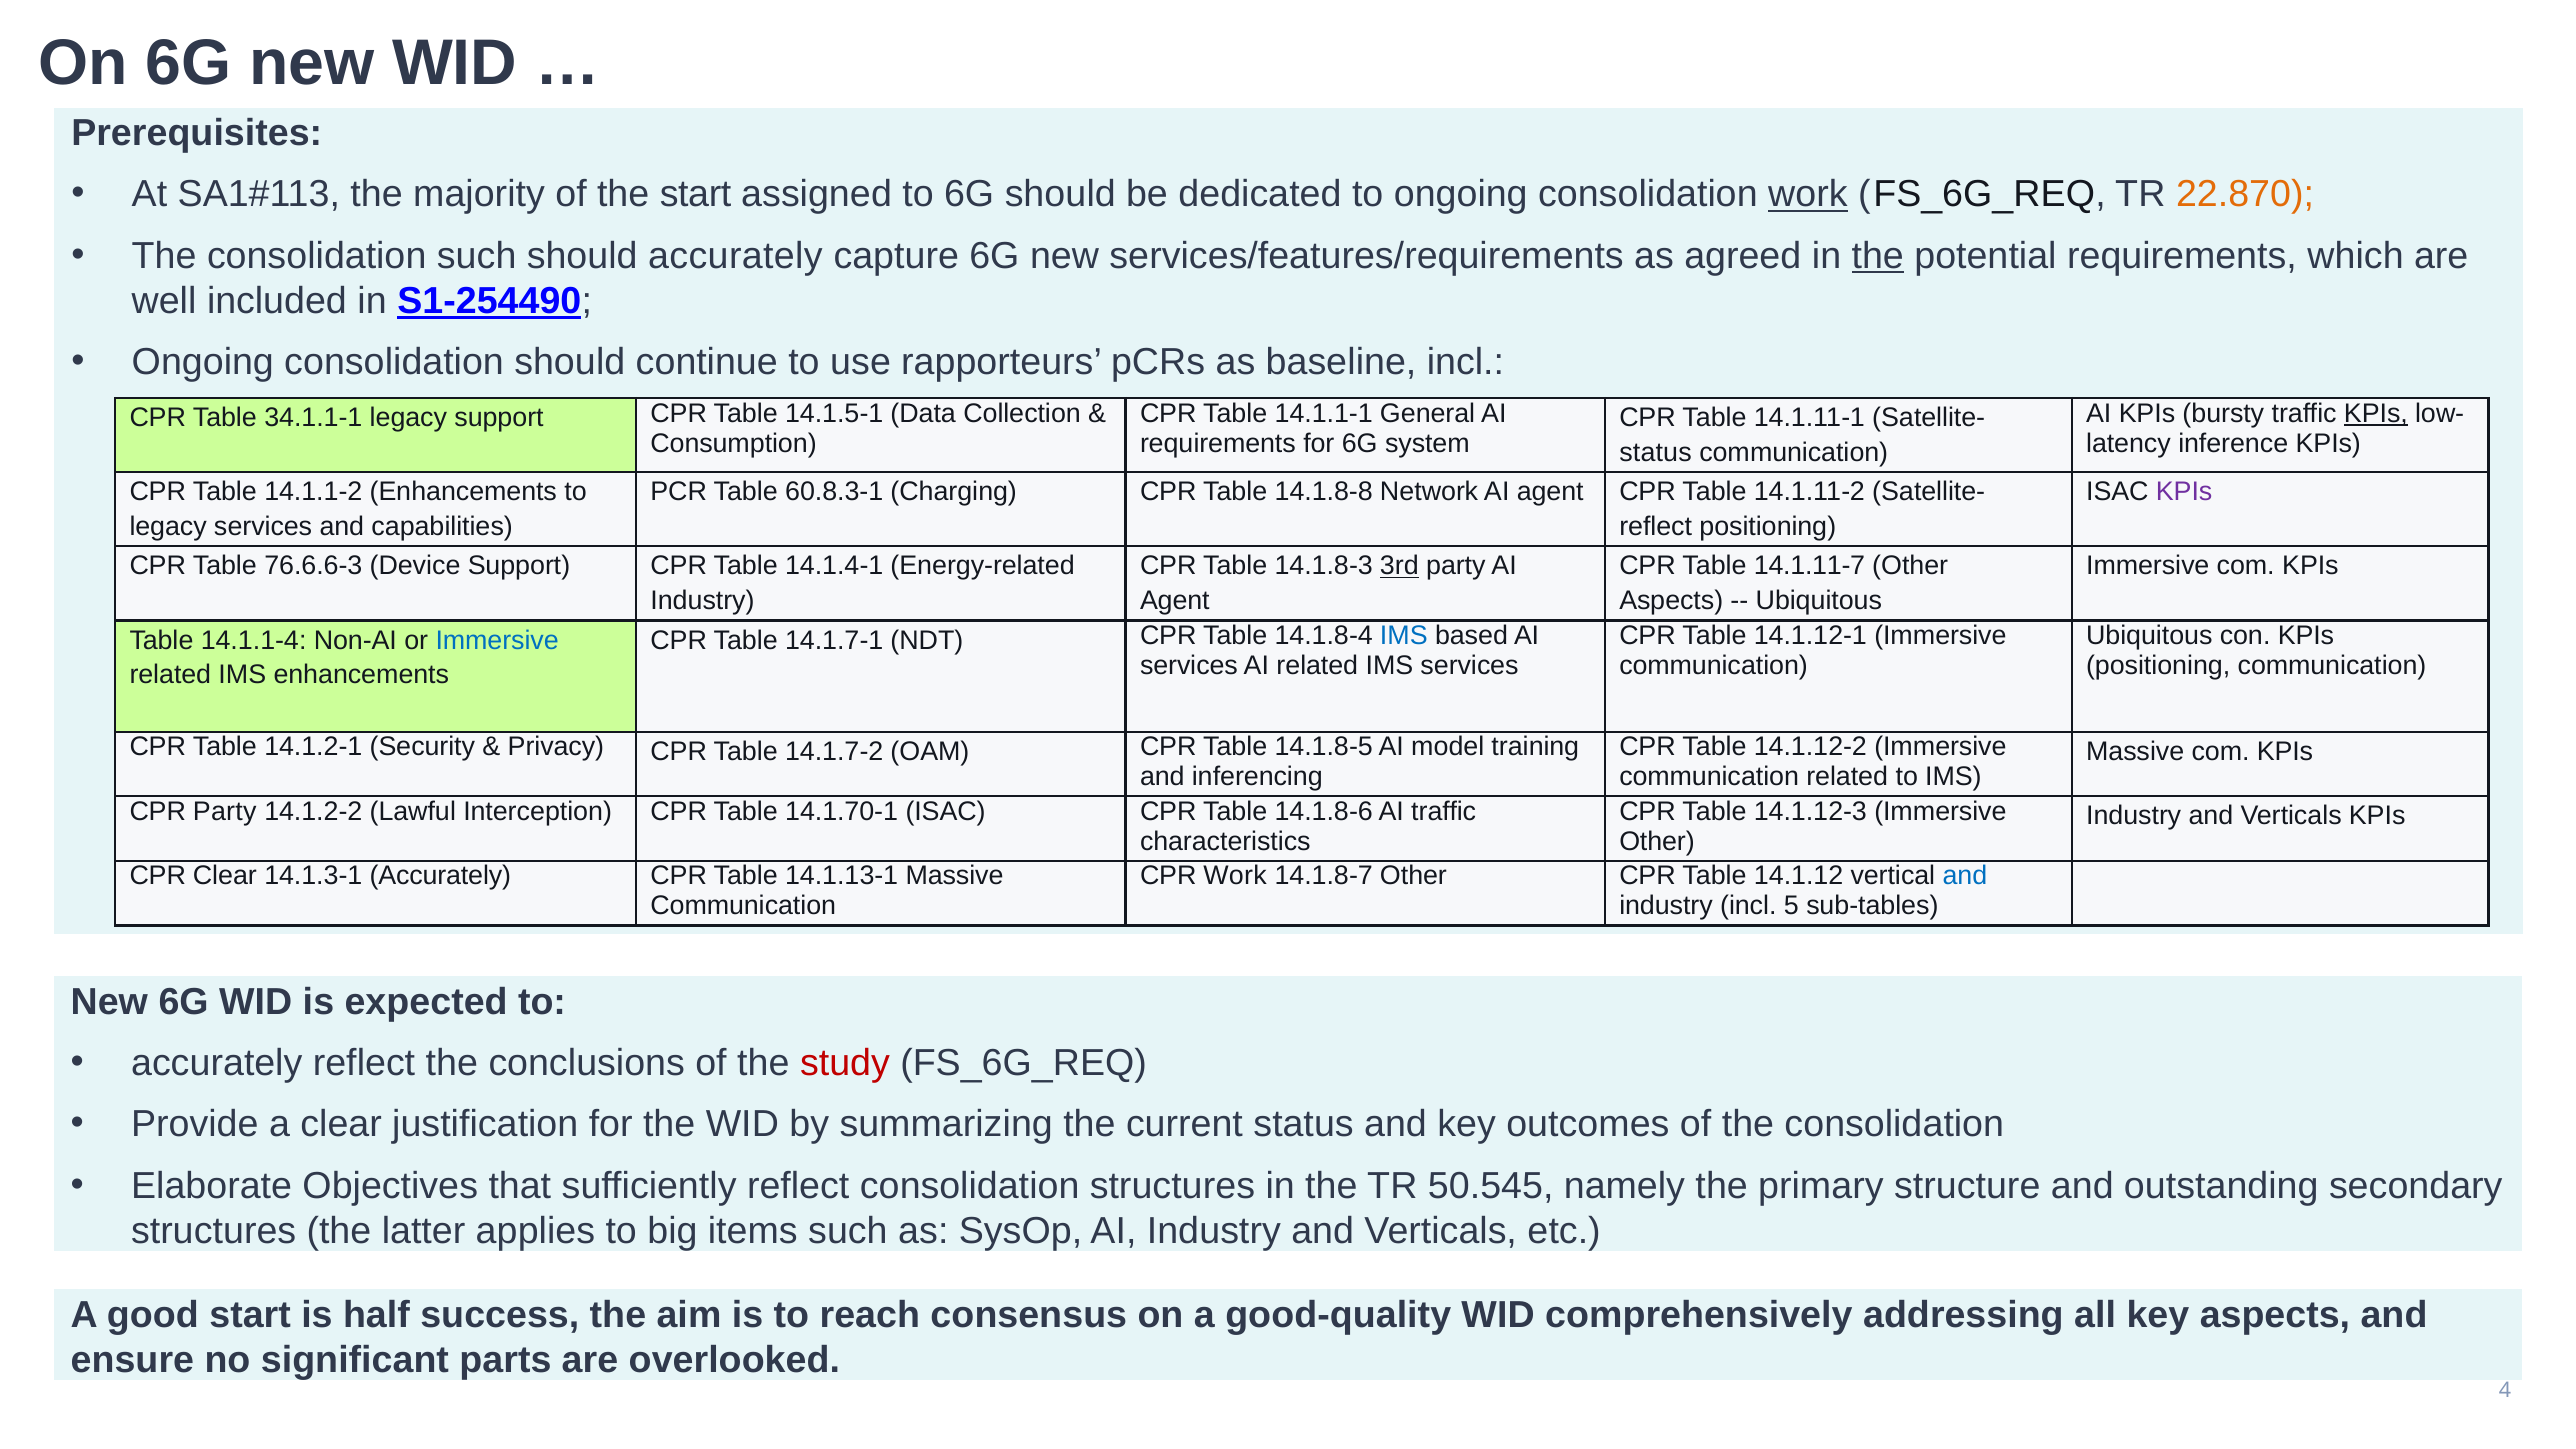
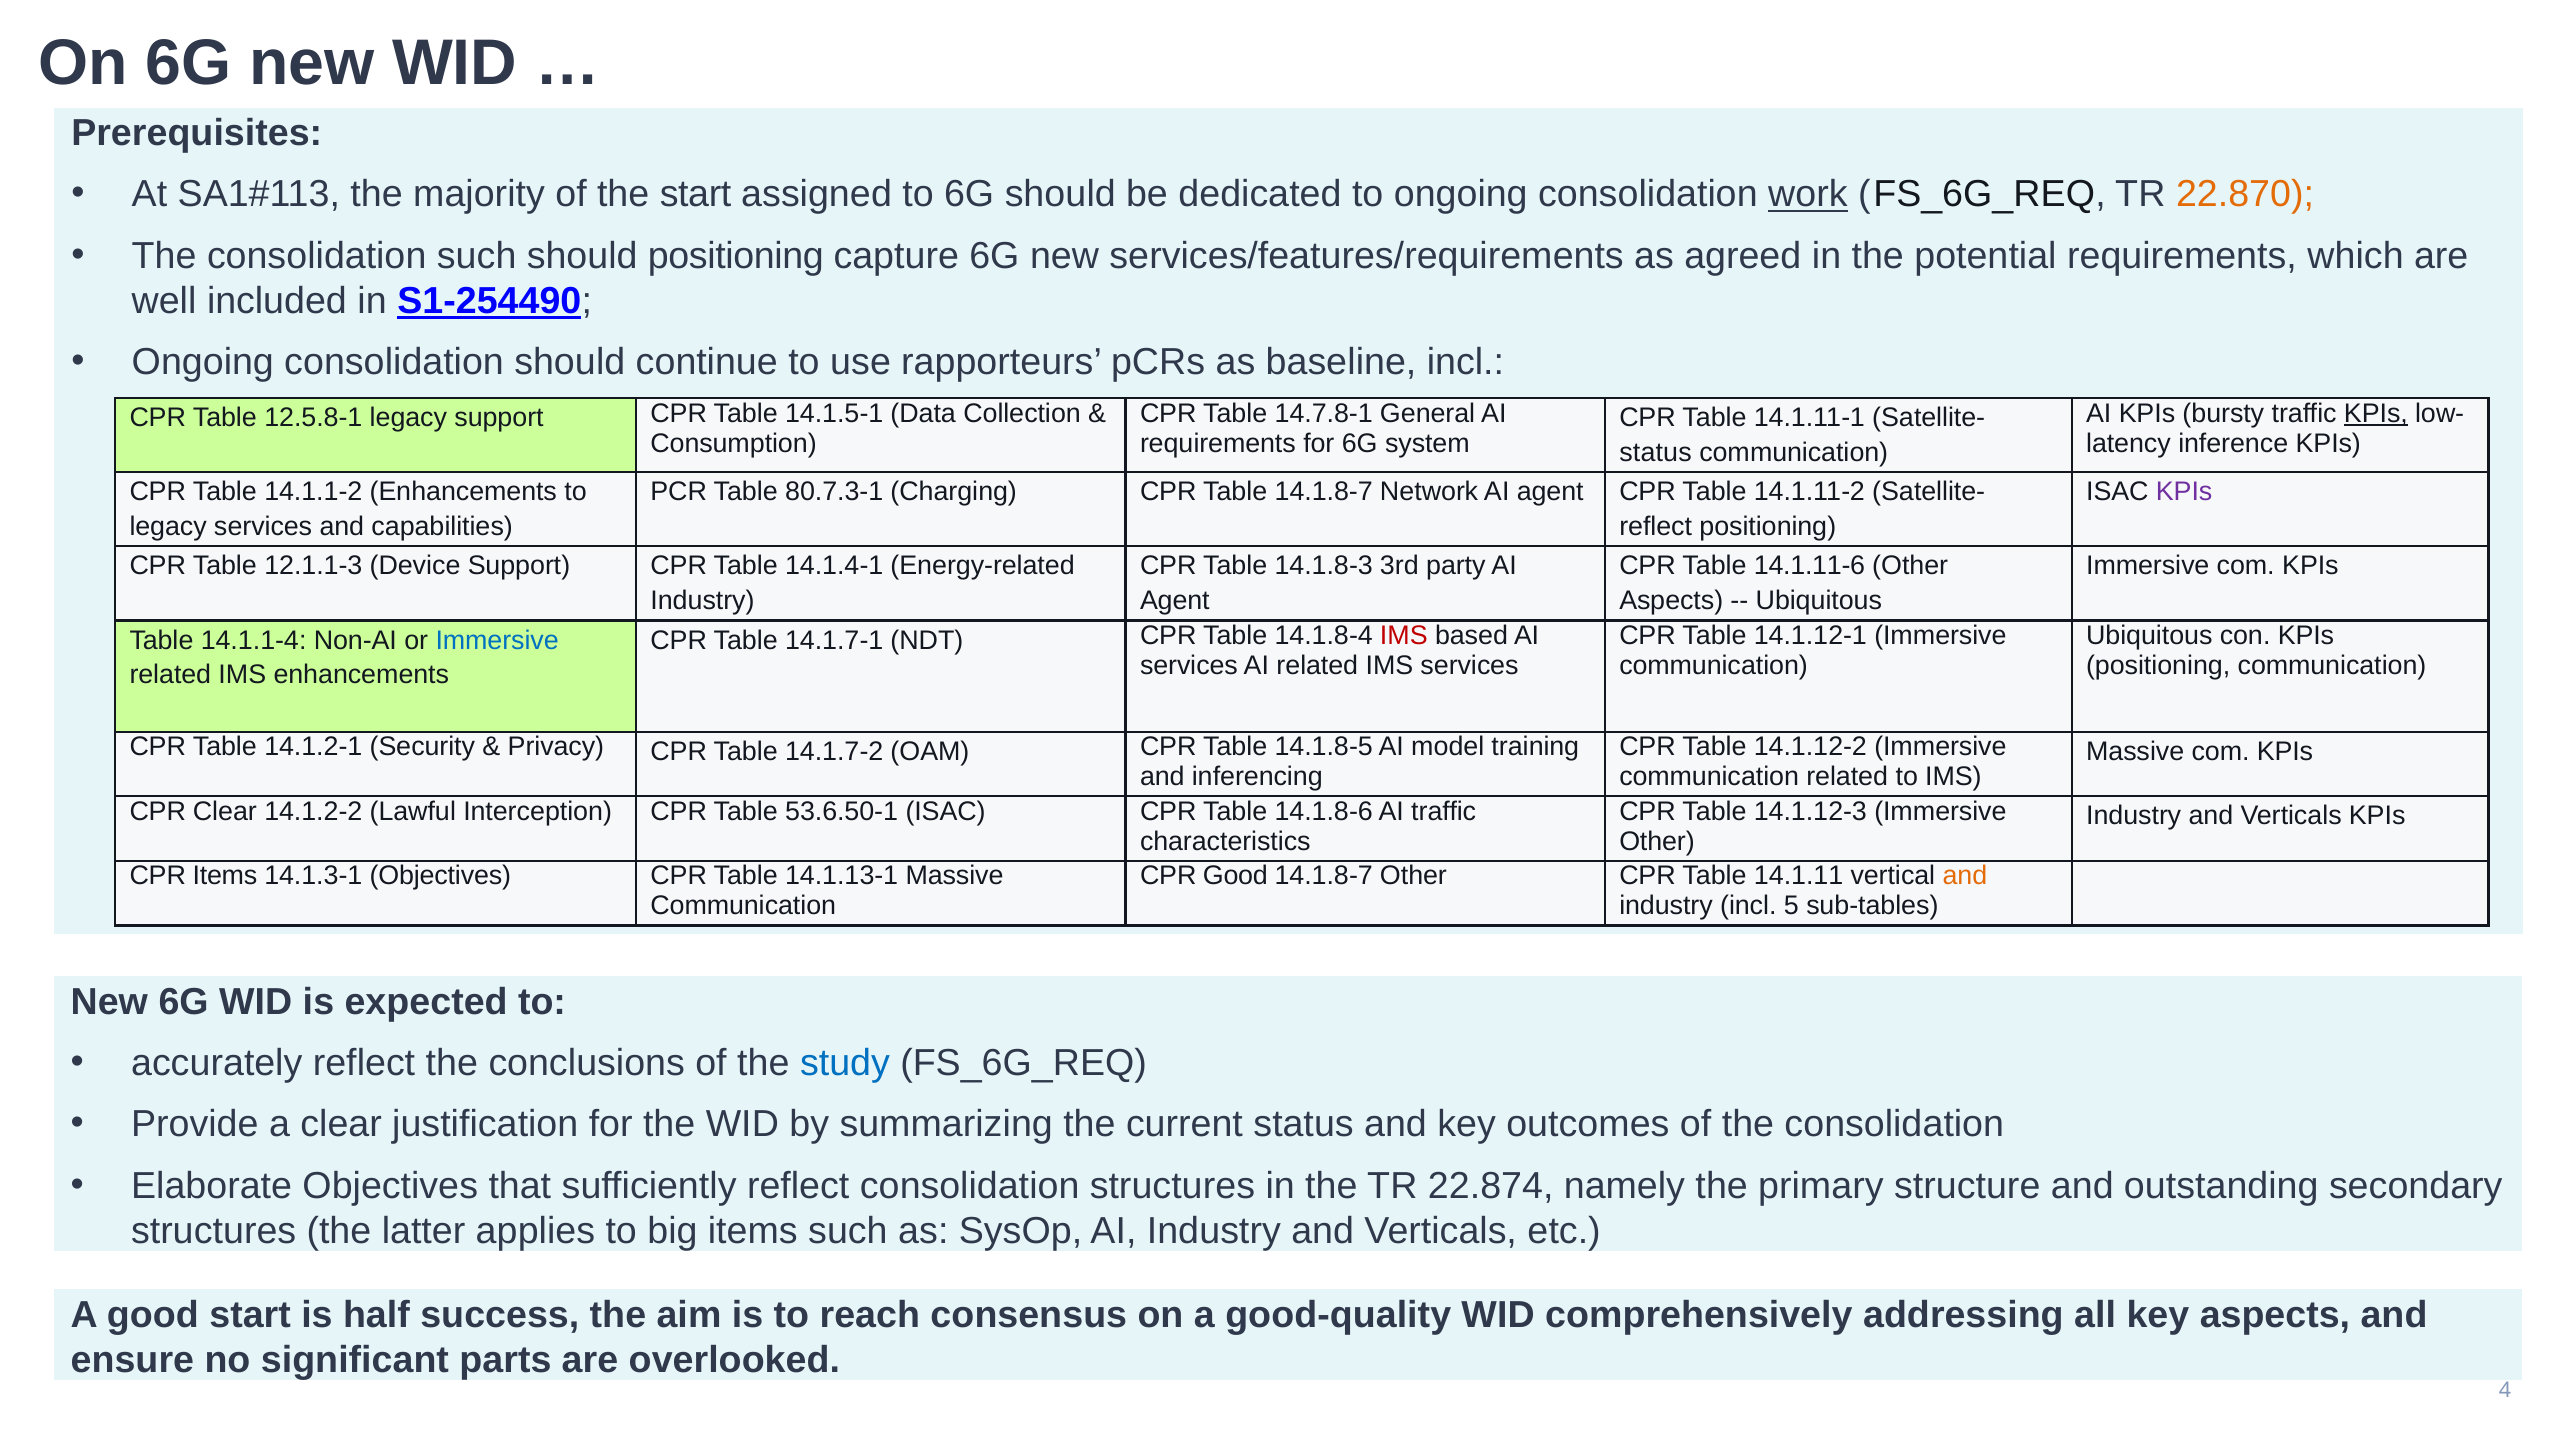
should accurately: accurately -> positioning (736, 256)
the underline: present -> none (1878, 256)
14.1.1-1: 14.1.1-1 -> 14.7.8-1 (1324, 413)
34.1.1-1: 34.1.1-1 -> 12.5.8-1 (313, 418)
60.8.3-1: 60.8.3-1 -> 80.7.3-1 (834, 492)
Table 14.1.8-8: 14.1.8-8 -> 14.1.8-7 (1324, 492)
76.6.6-3: 76.6.6-3 -> 12.1.1-3 (313, 566)
3rd underline: present -> none (1399, 566)
14.1.11-7: 14.1.11-7 -> 14.1.11-6 (1810, 566)
IMS colour: blue -> red (1404, 636)
CPR Party: Party -> Clear (225, 812)
14.1.70-1: 14.1.70-1 -> 53.6.50-1 (842, 812)
CPR Clear: Clear -> Items (225, 876)
14.1.3-1 Accurately: Accurately -> Objectives (440, 876)
CPR Work: Work -> Good (1235, 876)
14.1.12: 14.1.12 -> 14.1.11 (1799, 876)
and colour: blue -> orange (1965, 876)
study colour: red -> blue (845, 1063)
50.545: 50.545 -> 22.874 (1491, 1186)
